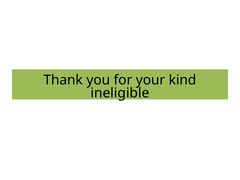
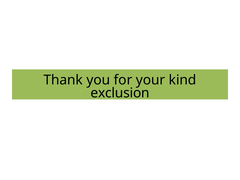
ineligible: ineligible -> exclusion (120, 93)
